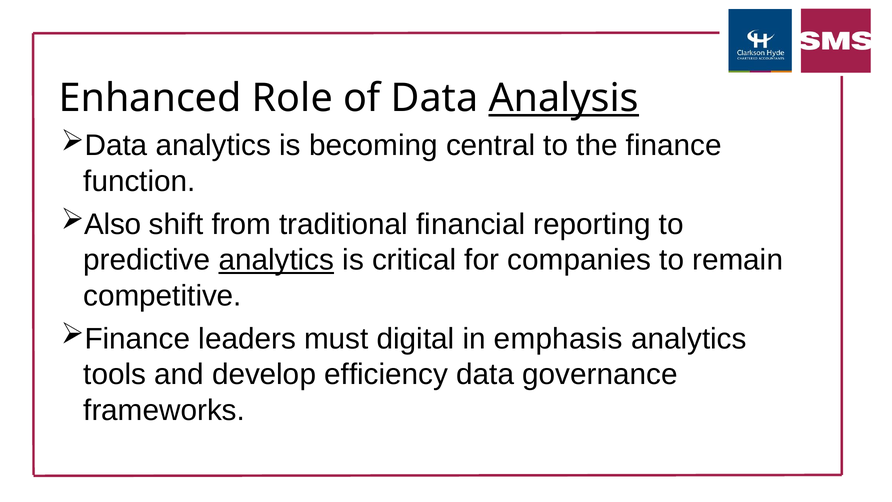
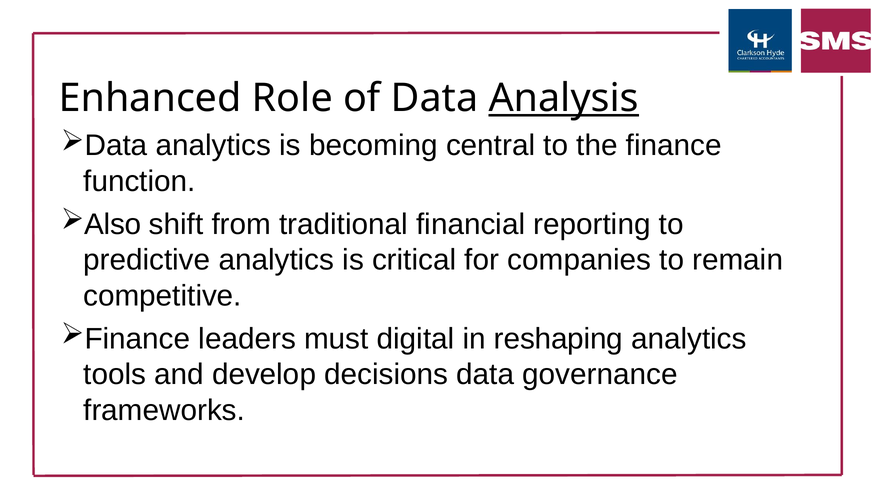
analytics underline: present -> none (276, 260)
emphasis: emphasis -> reshaping (558, 339)
efficiency: efficiency -> decisions (386, 374)
